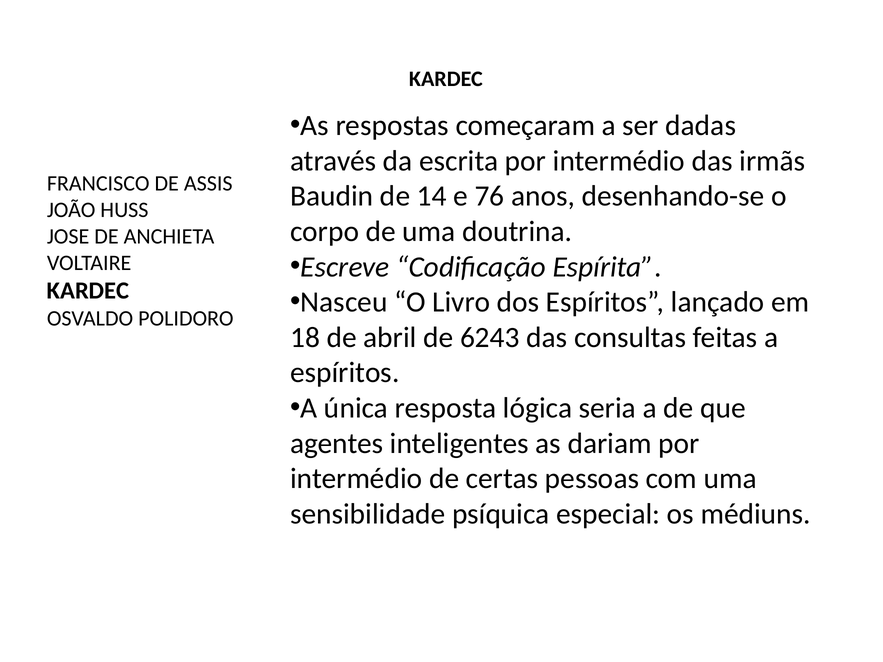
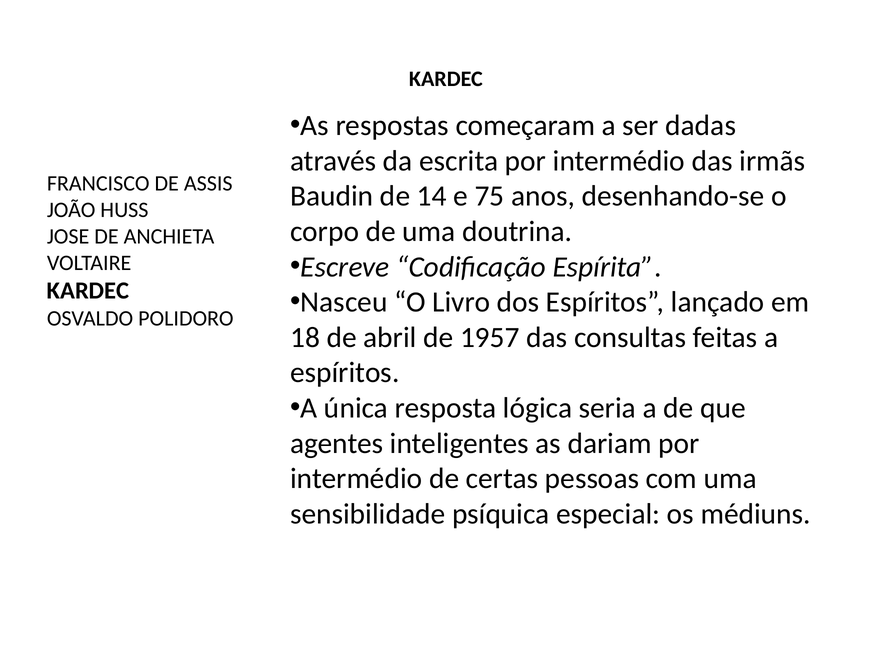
76: 76 -> 75 (489, 196)
6243: 6243 -> 1957 (490, 338)
